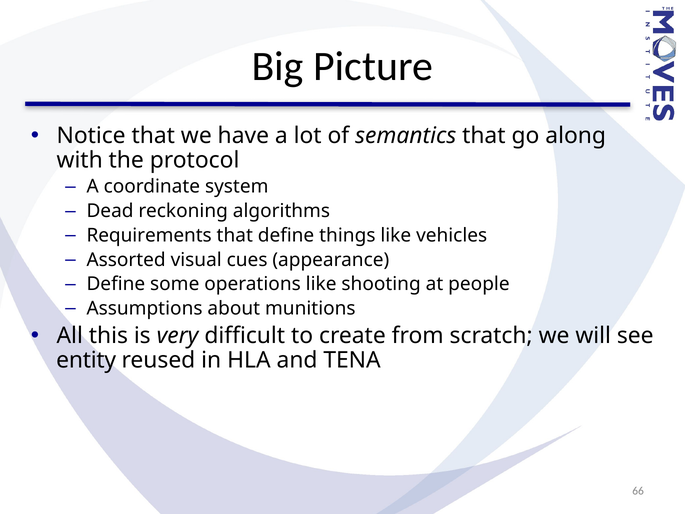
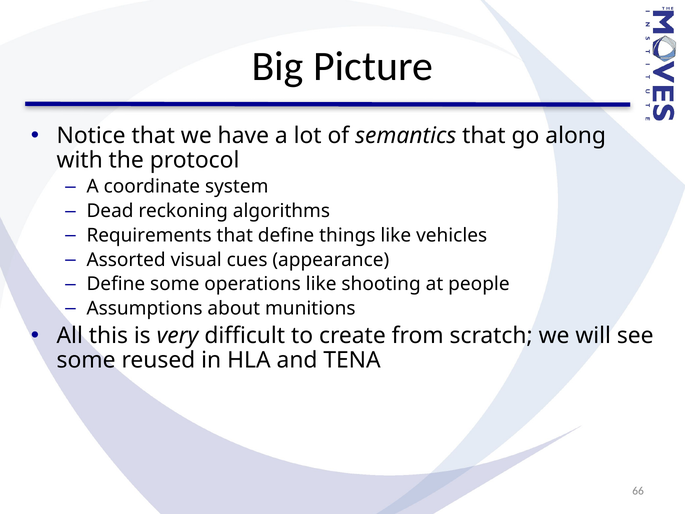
entity: entity -> some (86, 360)
